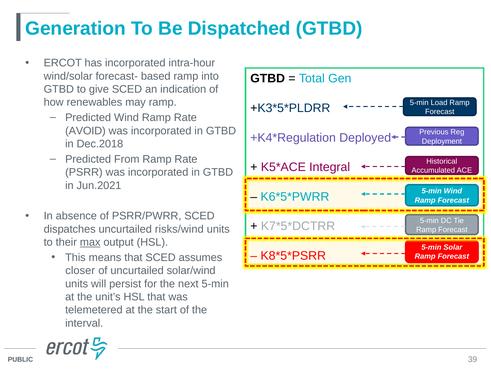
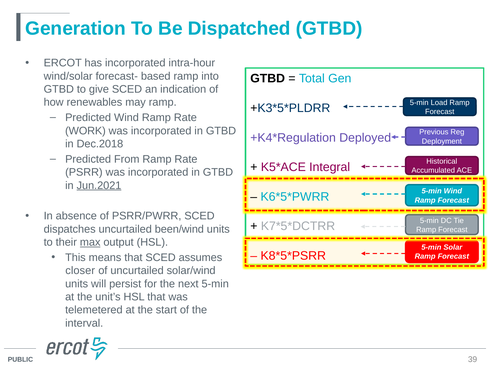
AVOID: AVOID -> WORK (85, 131)
Jun.2021 underline: none -> present (99, 185)
risks/wind: risks/wind -> been/wind (179, 229)
